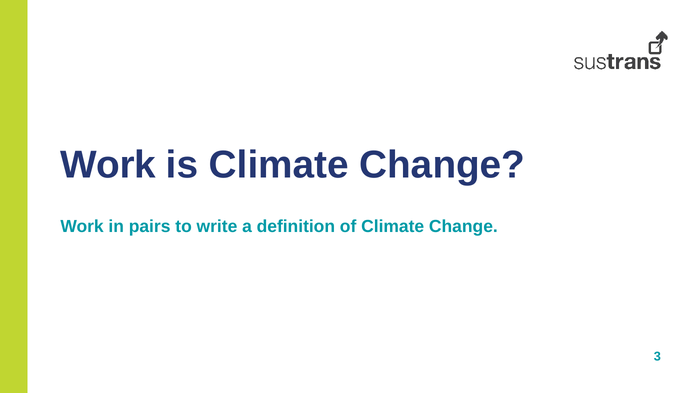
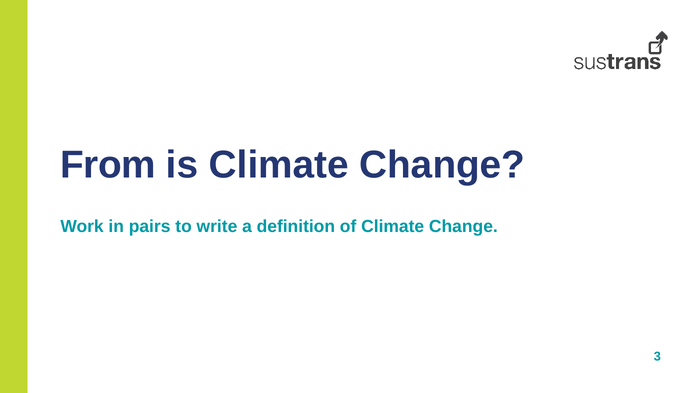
Work: Work -> From (108, 165)
